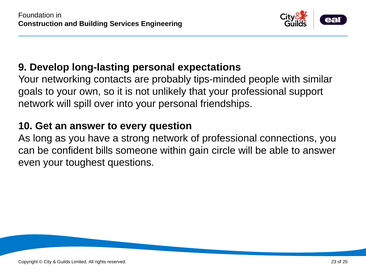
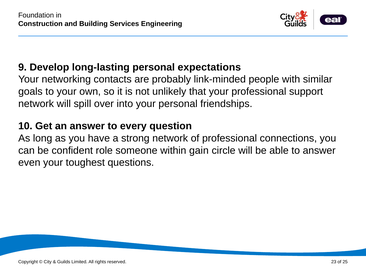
tips-minded: tips-minded -> link-minded (220, 80)
bills: bills -> role (104, 151)
